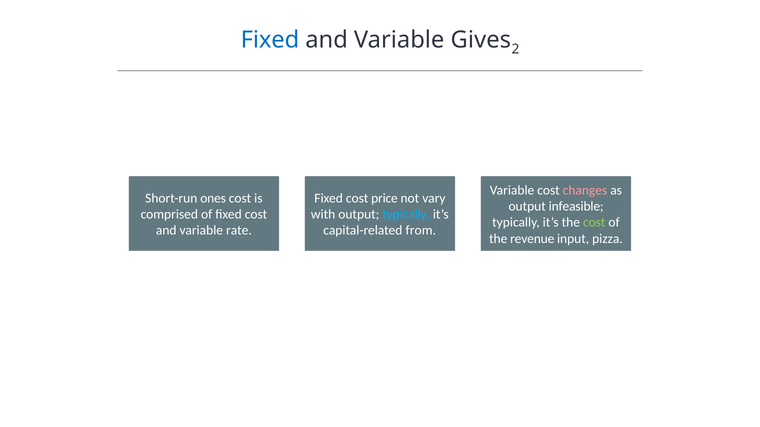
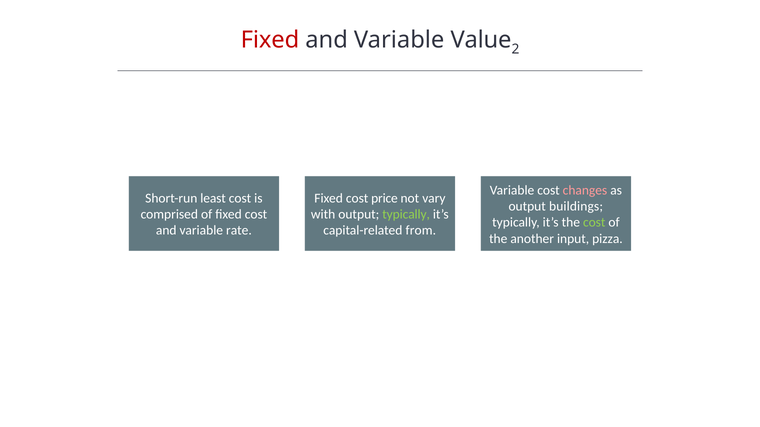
Fixed colour: blue -> red (270, 40)
Gives: Gives -> Value (481, 40)
ones: ones -> least (213, 199)
infeasible: infeasible -> buildings (576, 207)
typically colour: light blue -> light green (406, 215)
revenue: revenue -> another (532, 239)
